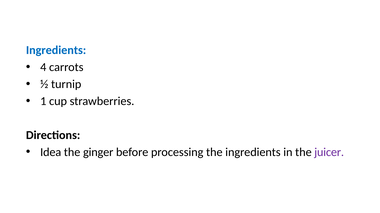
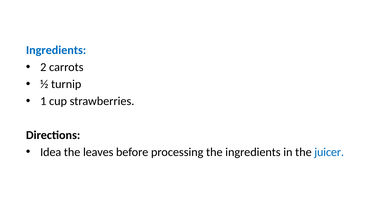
4: 4 -> 2 (43, 67)
ginger: ginger -> leaves (98, 153)
juicer colour: purple -> blue (329, 153)
